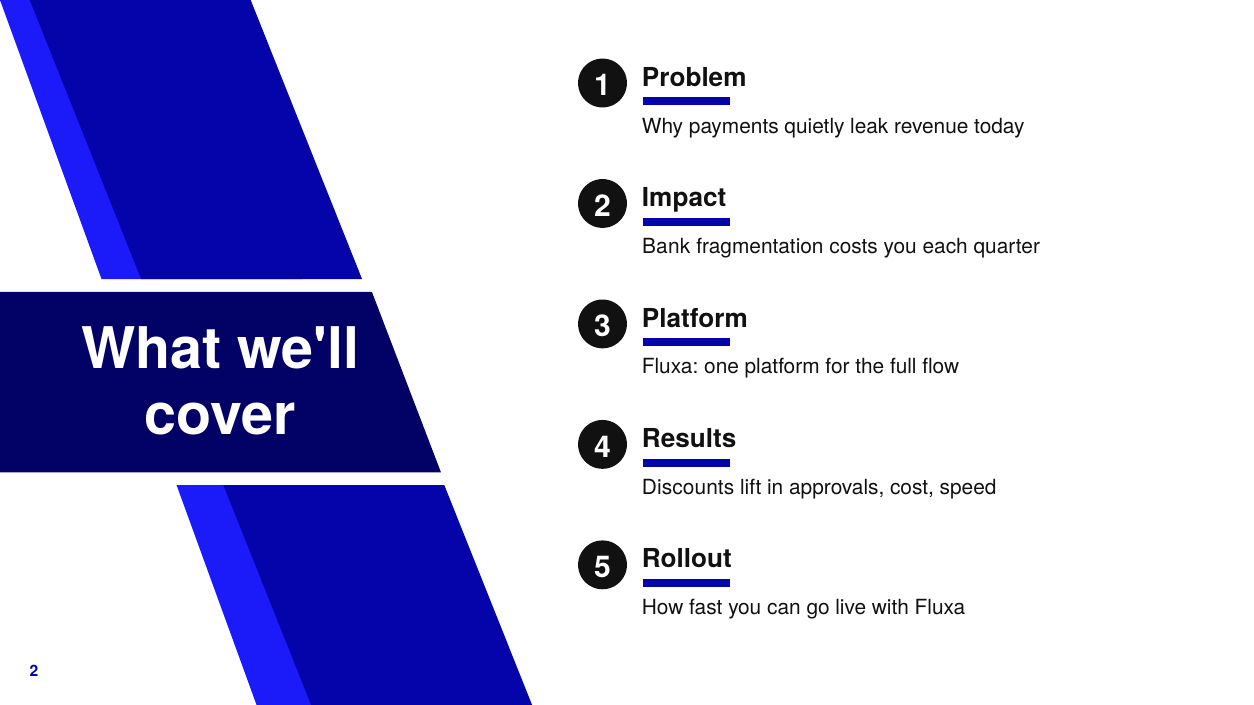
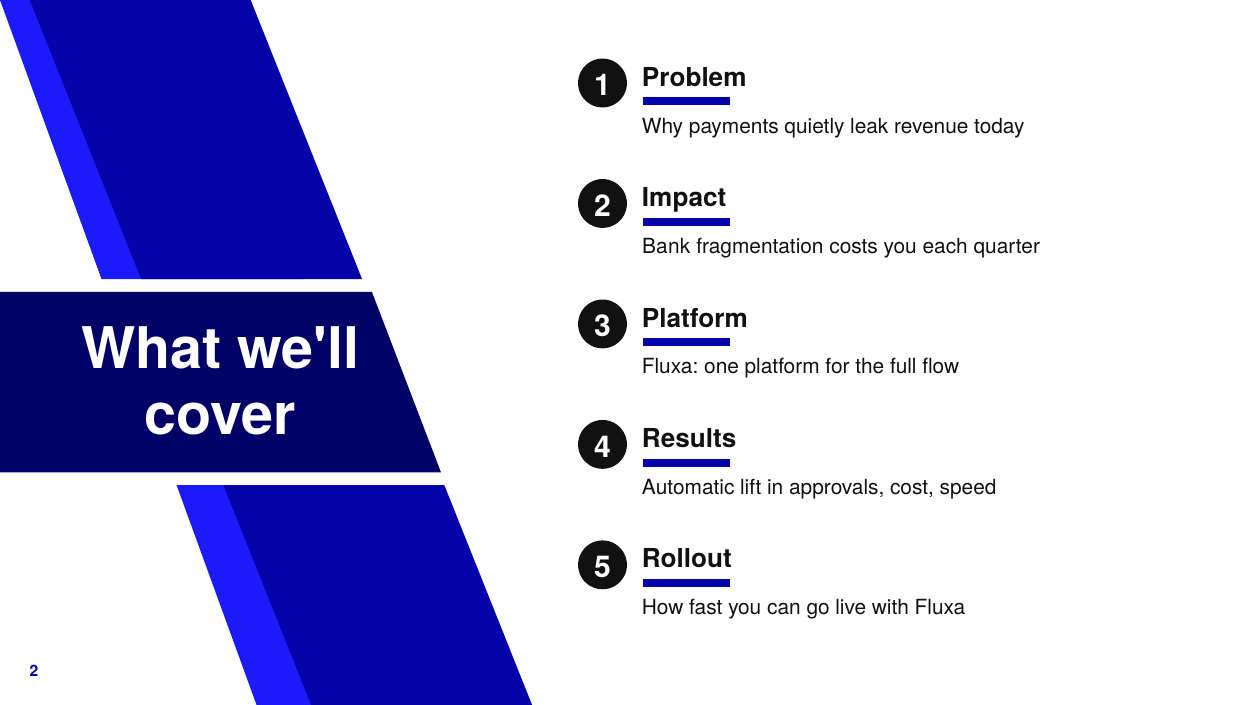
Discounts: Discounts -> Automatic (688, 488)
